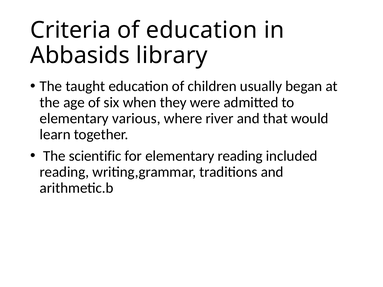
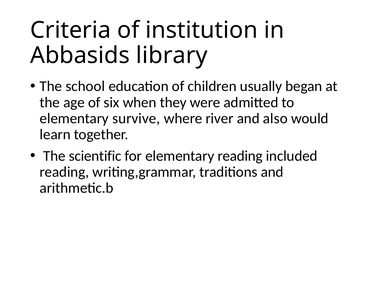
of education: education -> institution (202, 30)
taught: taught -> school (85, 86)
various: various -> survive (136, 119)
that: that -> also (275, 119)
